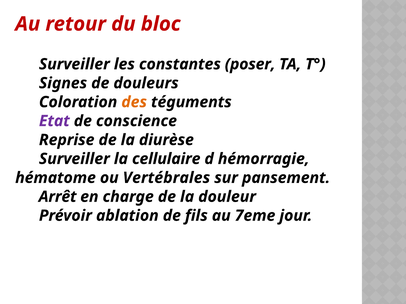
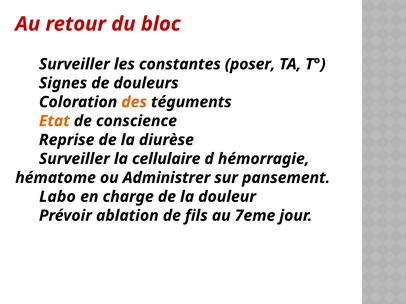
Etat colour: purple -> orange (54, 121)
Vertébrales: Vertébrales -> Administrer (167, 178)
Arrêt: Arrêt -> Labo (57, 197)
